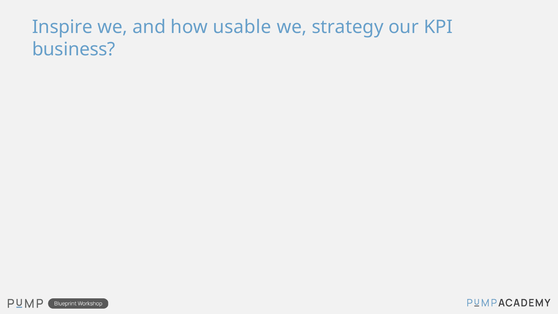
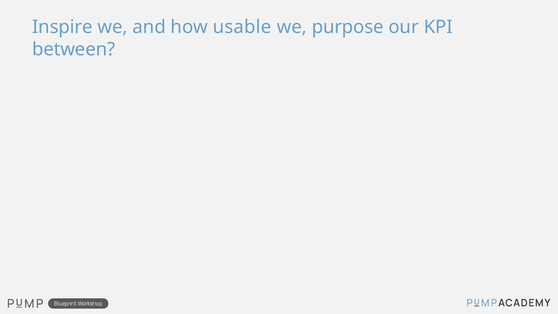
strategy: strategy -> purpose (348, 27)
business: business -> between (74, 49)
